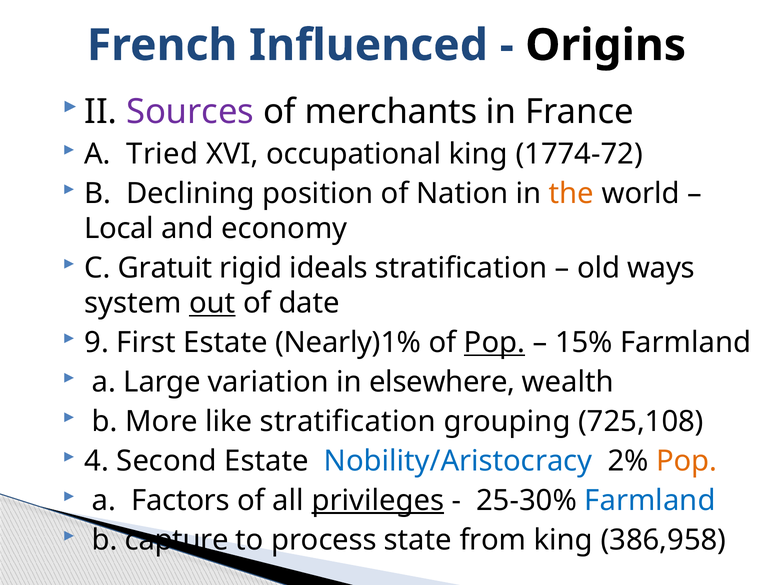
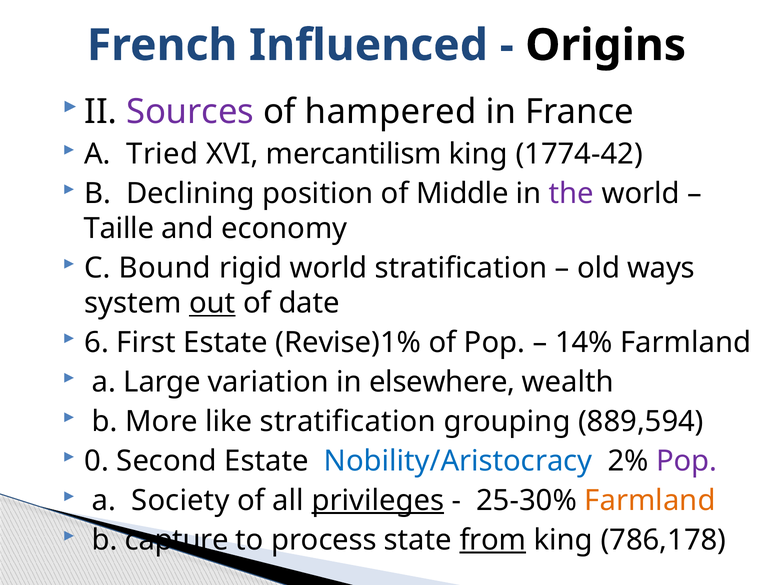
merchants: merchants -> hampered (391, 112)
occupational: occupational -> mercantilism (354, 154)
1774-72: 1774-72 -> 1774-42 (579, 154)
Nation: Nation -> Middle (462, 193)
the colour: orange -> purple (571, 193)
Local: Local -> Taille (119, 229)
Gratuit: Gratuit -> Bound (165, 268)
rigid ideals: ideals -> world (329, 268)
9: 9 -> 6 (97, 343)
Nearly)1%: Nearly)1% -> Revise)1% (348, 343)
Pop underline: present -> none (495, 343)
15%: 15% -> 14% (584, 343)
725,108: 725,108 -> 889,594 (641, 421)
4: 4 -> 0 (97, 461)
Pop colour: orange -> purple (687, 461)
Factors: Factors -> Society (180, 500)
Farmland colour: blue -> orange (650, 500)
from underline: none -> present (493, 540)
386,958: 386,958 -> 786,178 (663, 540)
